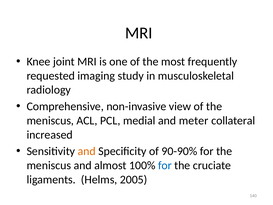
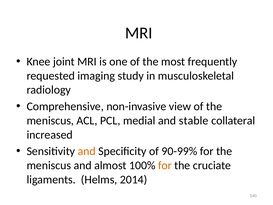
meter: meter -> stable (194, 120)
90-90%: 90-90% -> 90-99% (179, 151)
for colour: blue -> orange (165, 165)
2005: 2005 -> 2014 (134, 179)
